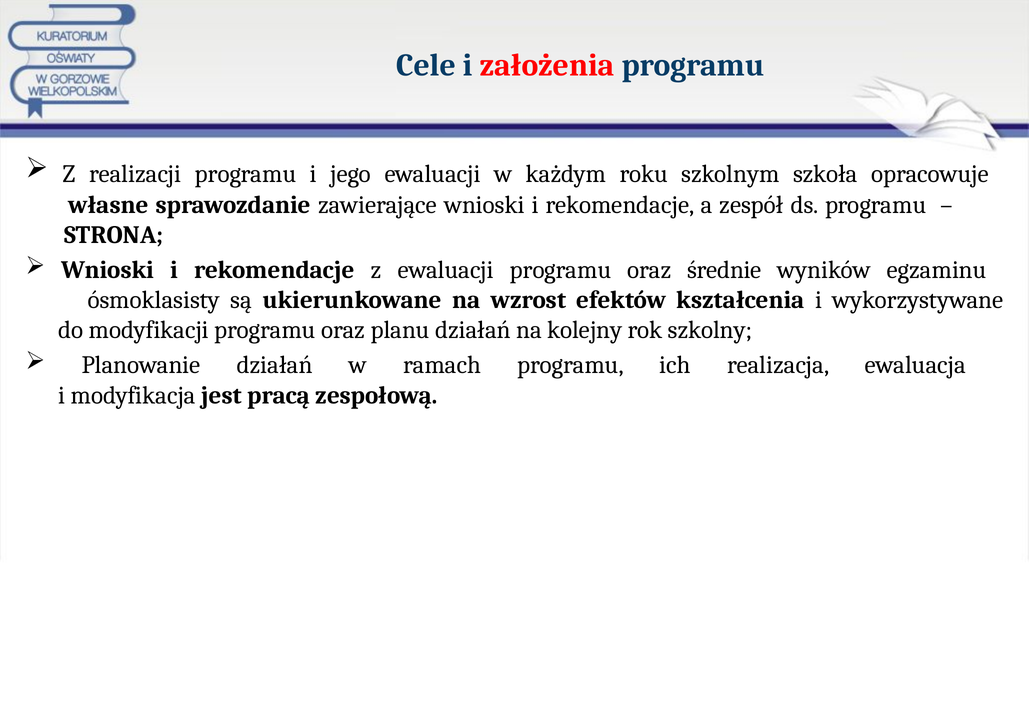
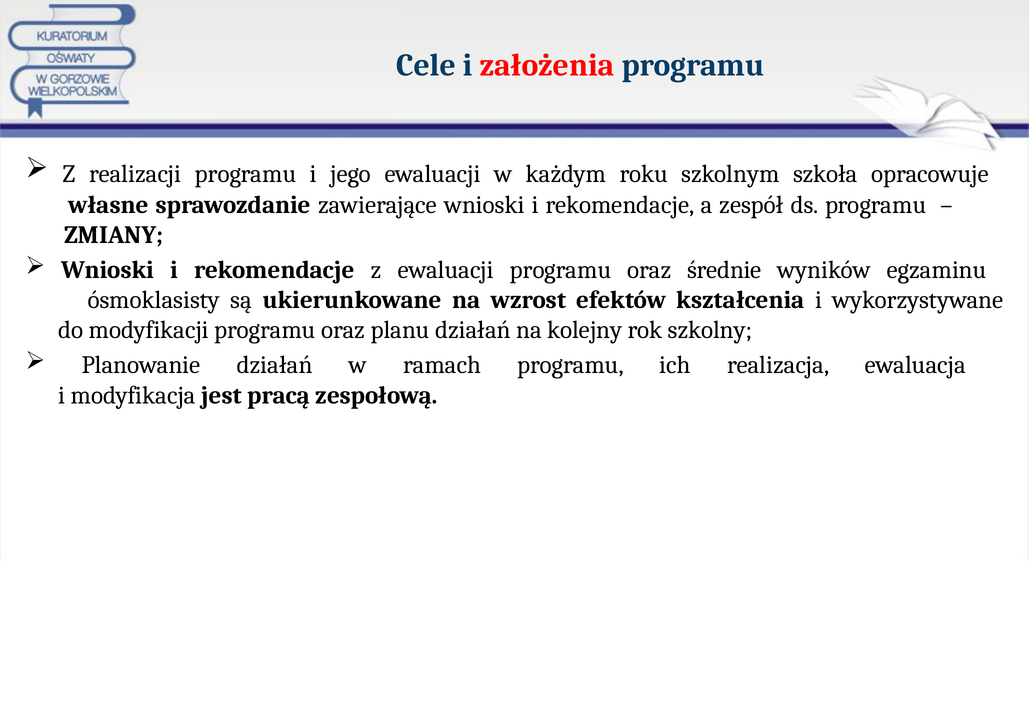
STRONA: STRONA -> ZMIANY (114, 235)
